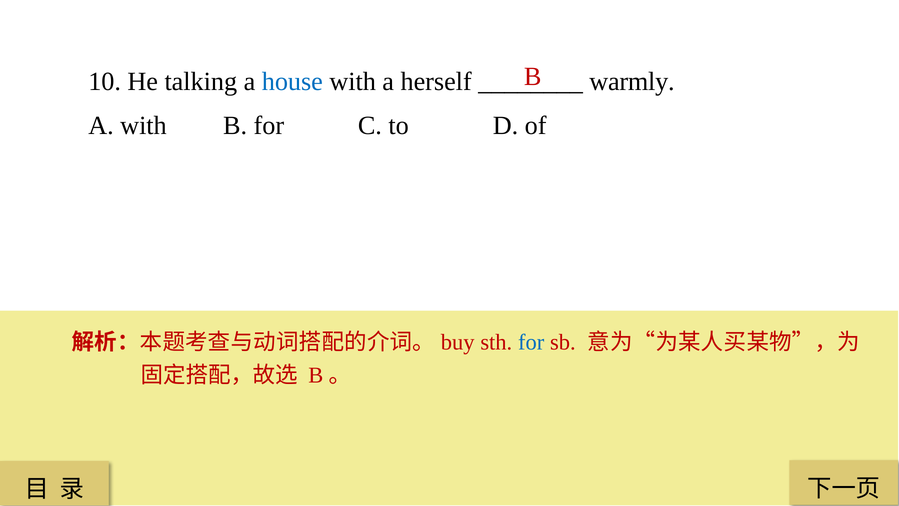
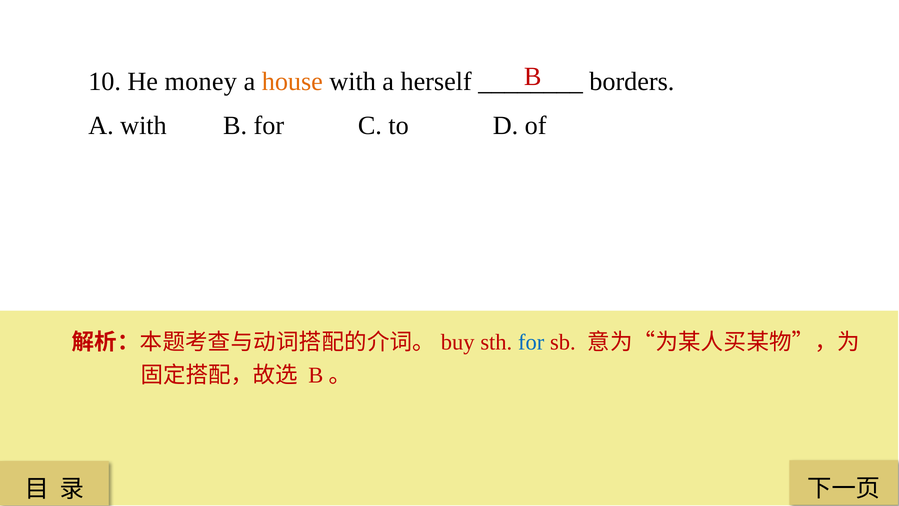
talking: talking -> money (201, 82)
house colour: blue -> orange (292, 82)
warmly: warmly -> borders (632, 82)
